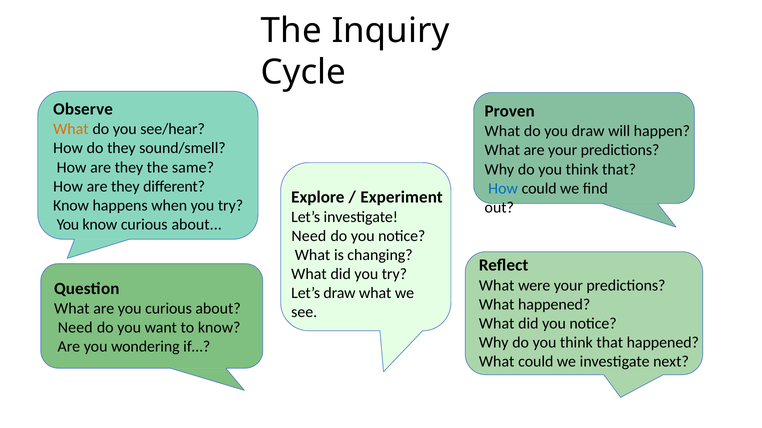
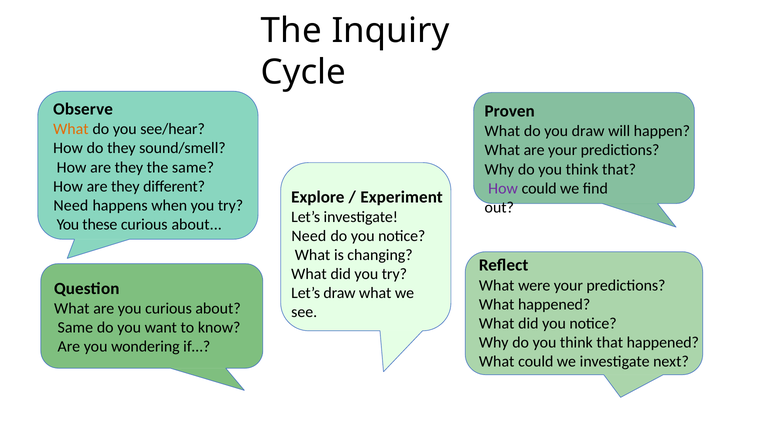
How colour: blue -> purple (503, 189)
Know: Know -> Need (71, 206)
You know: know -> these (100, 225)
Need: Need -> Same (75, 328)
